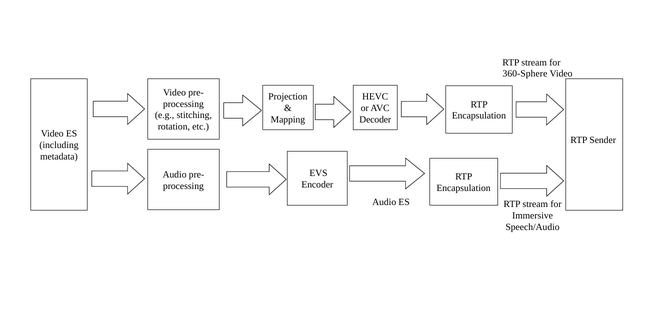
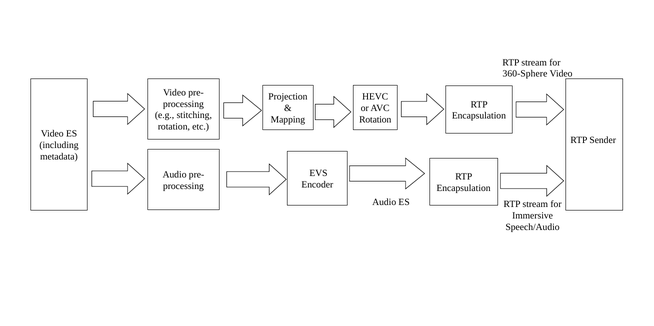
Decoder: Decoder -> Rotation (375, 120)
